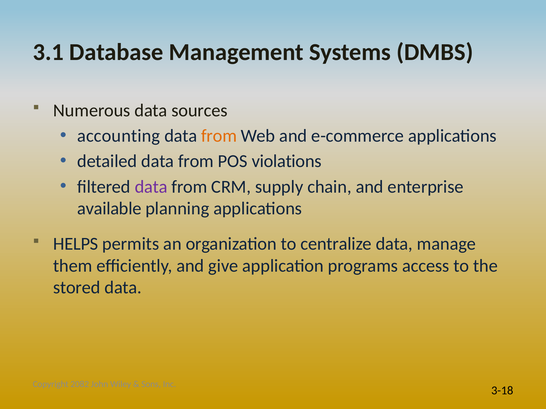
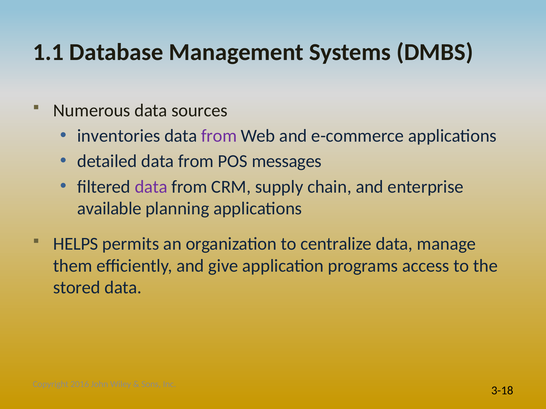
3.1: 3.1 -> 1.1 (48, 52)
accounting: accounting -> inventories (119, 136)
from colour: orange -> purple (219, 136)
violations: violations -> messages (287, 161)
2082: 2082 -> 2016 (80, 385)
